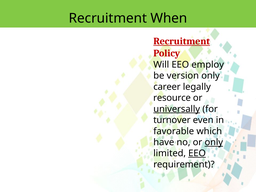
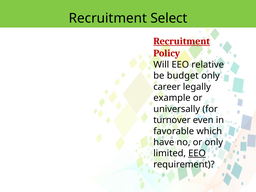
When: When -> Select (169, 18)
employ: employ -> relative (208, 65)
version: version -> budget (183, 76)
resource: resource -> example (172, 98)
universally underline: present -> none (177, 109)
only underline: present -> none (214, 142)
